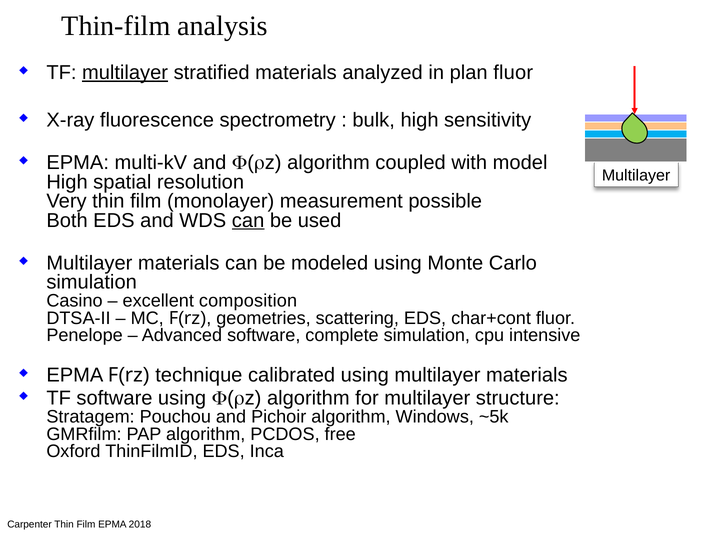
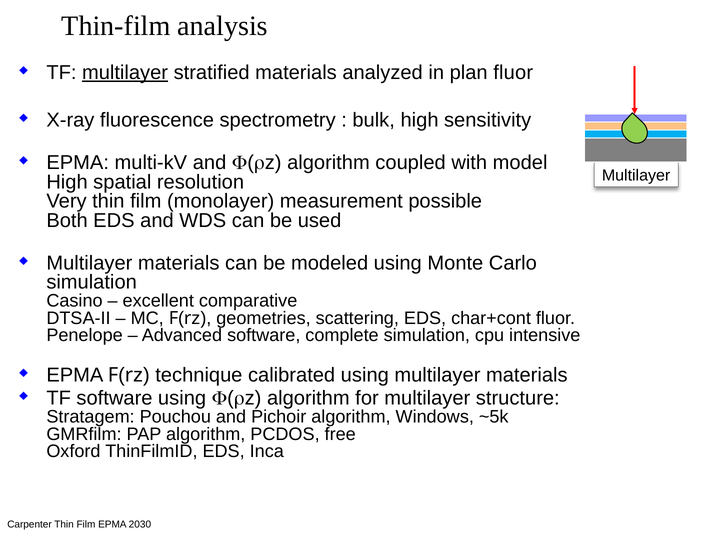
can underline: present -> none (248, 221)
composition: composition -> comparative (248, 301)
2018: 2018 -> 2030 (140, 525)
